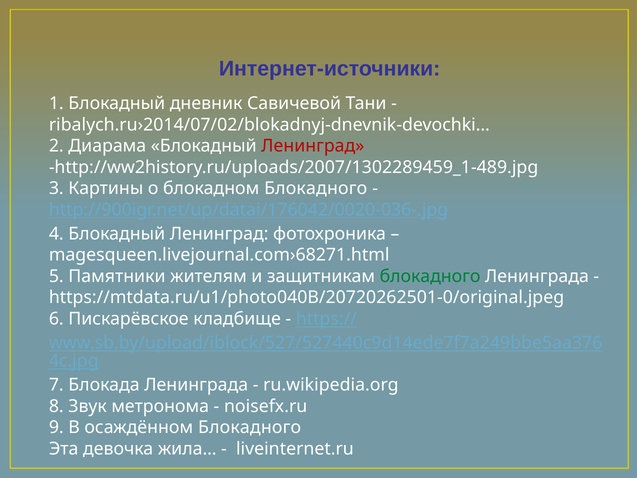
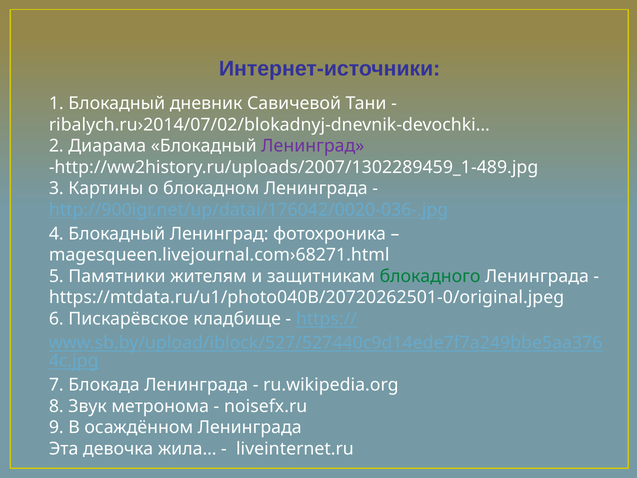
Ленинград colour: red -> purple (313, 146)
блокадном Блокадного: Блокадного -> Ленинграда (316, 188)
осаждённом Блокадного: Блокадного -> Ленинграда (250, 427)
